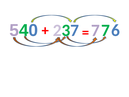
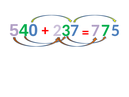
6: 6 -> 5 (116, 30)
